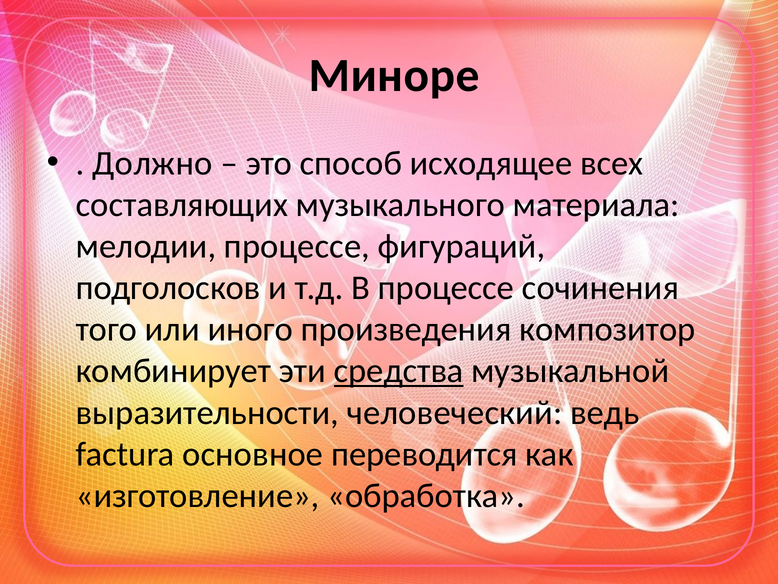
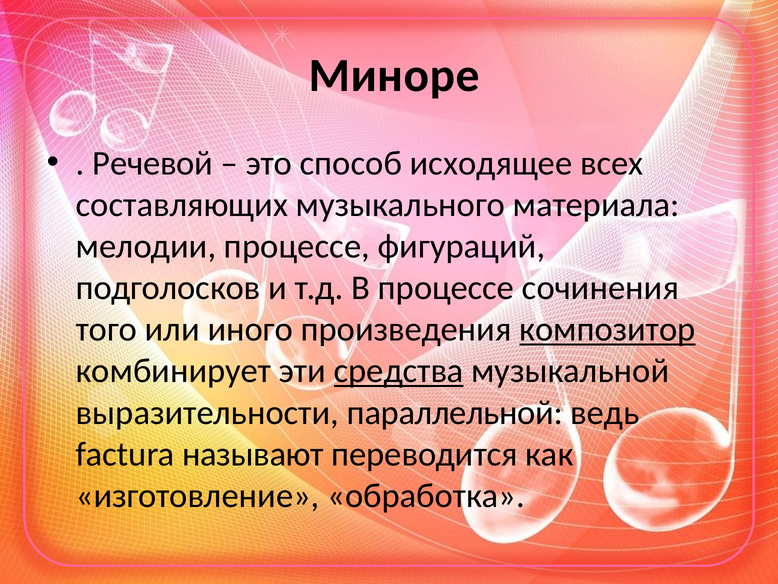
Должно: Должно -> Речевой (153, 163)
композитор underline: none -> present (607, 329)
человеческий: человеческий -> параллельной (455, 412)
основное: основное -> называют (253, 454)
